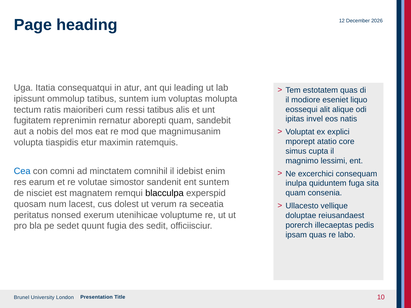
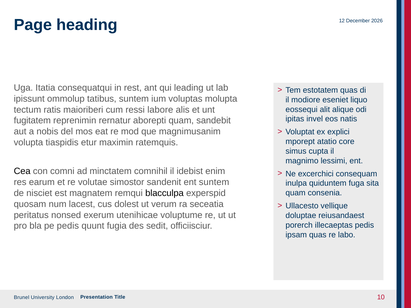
atur: atur -> rest (133, 88)
ressi tatibus: tatibus -> labore (160, 110)
Cea colour: blue -> black (22, 171)
pe sedet: sedet -> pedis (68, 226)
